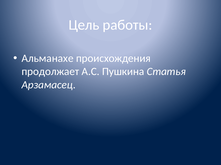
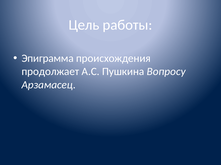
Альманахе: Альманахе -> Эпиграмма (48, 59)
Статья: Статья -> Вопросу (166, 72)
